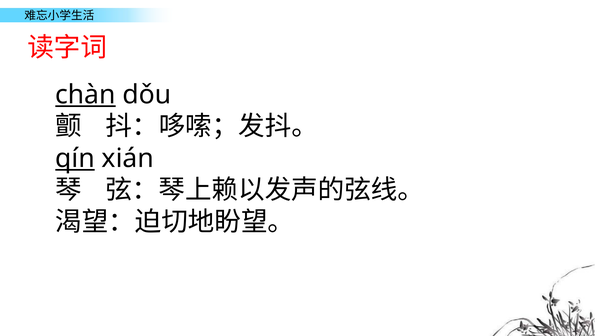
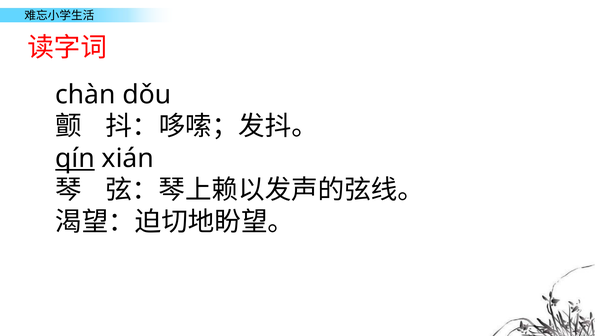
chàn underline: present -> none (85, 95)
